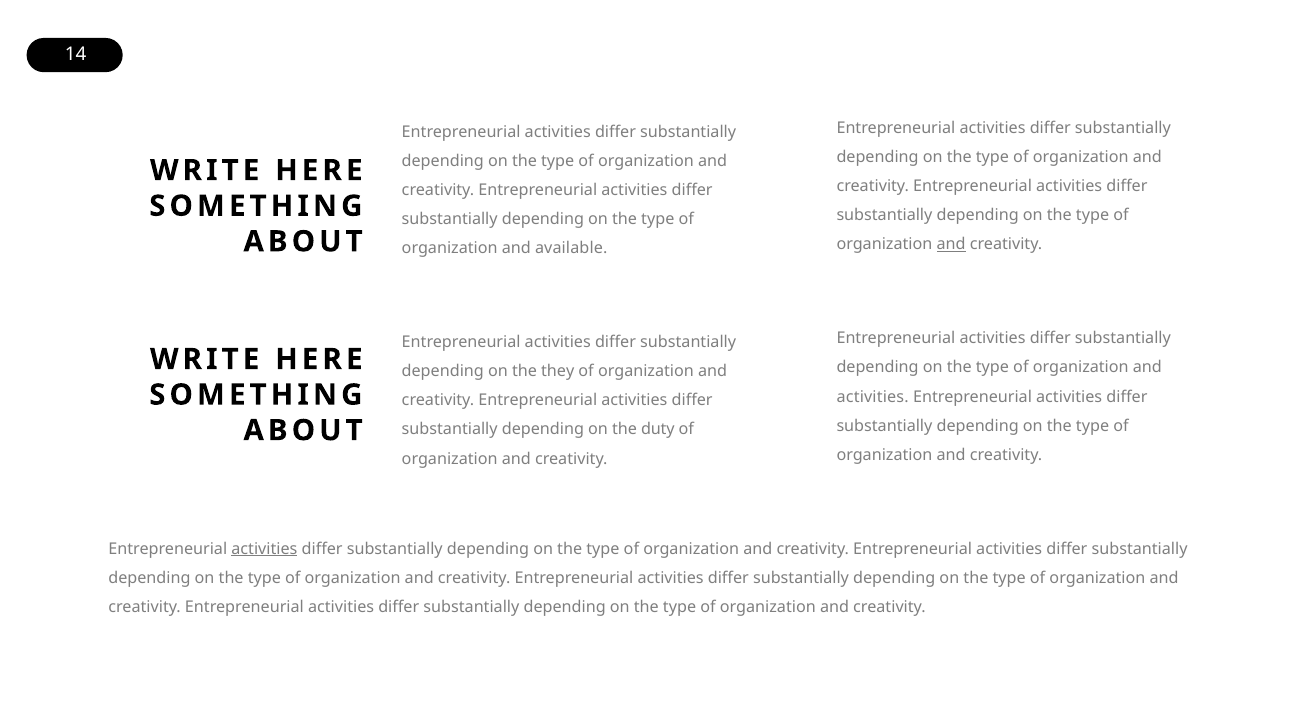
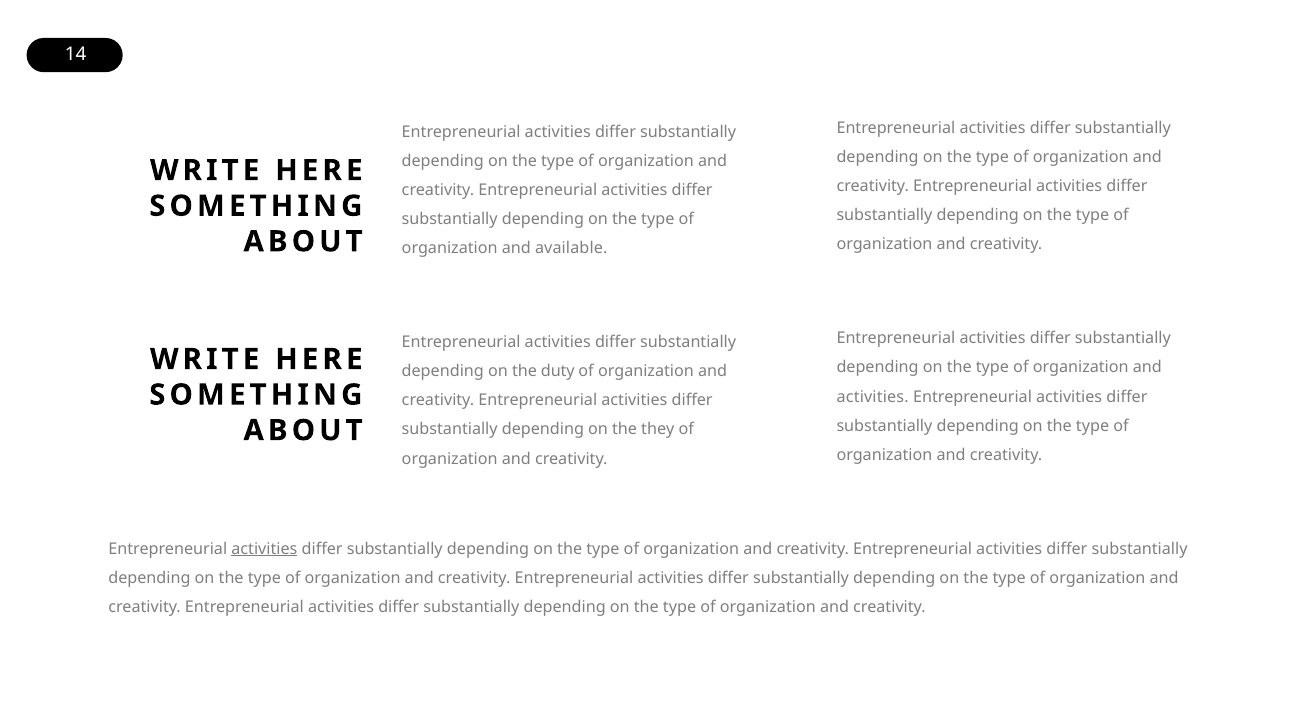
and underline: present -> none (951, 244)
they: they -> duty (558, 371)
duty: duty -> they (658, 429)
